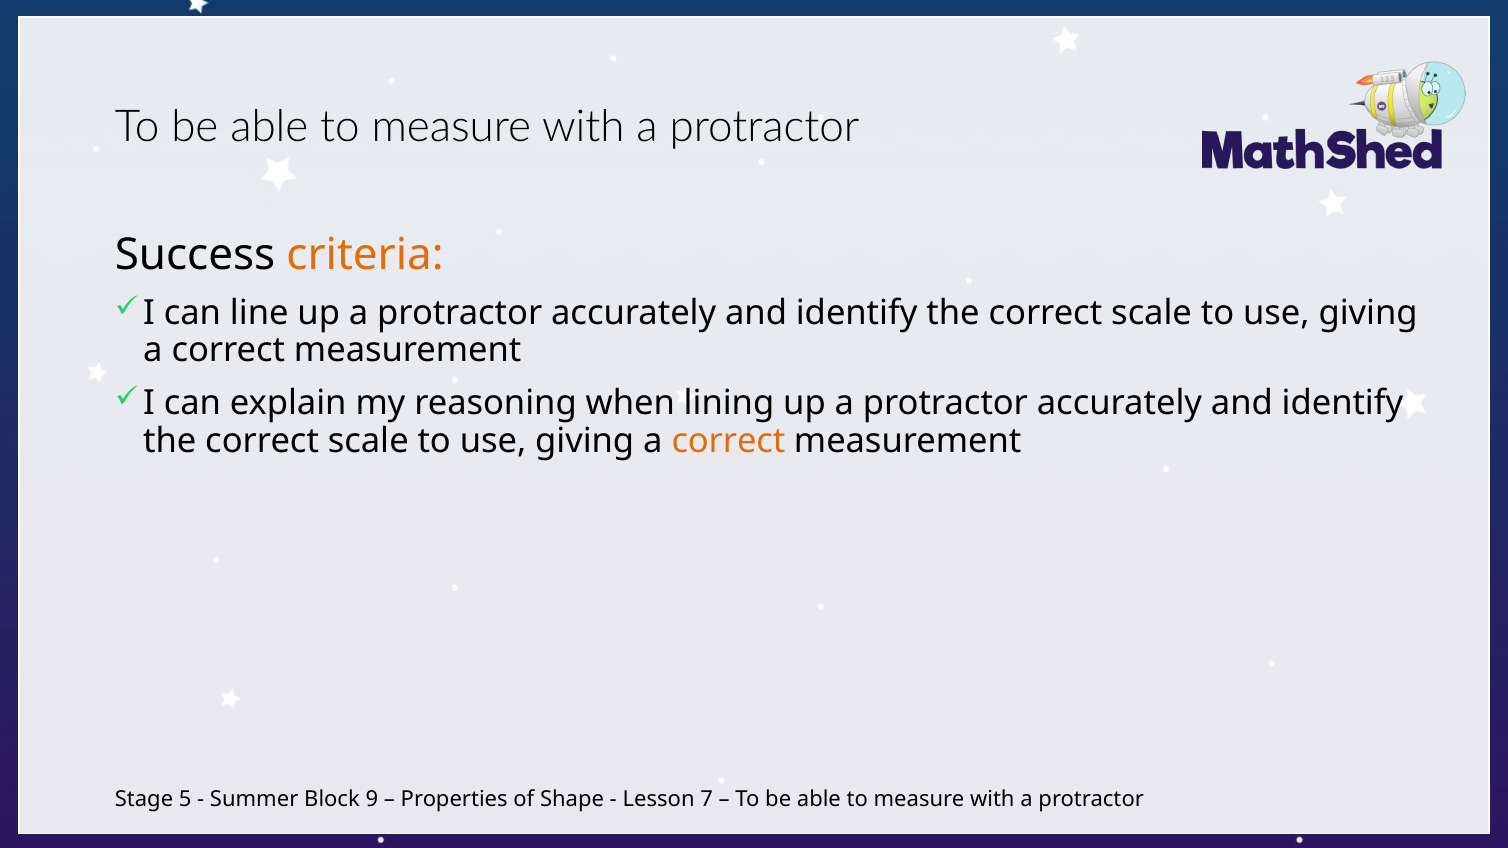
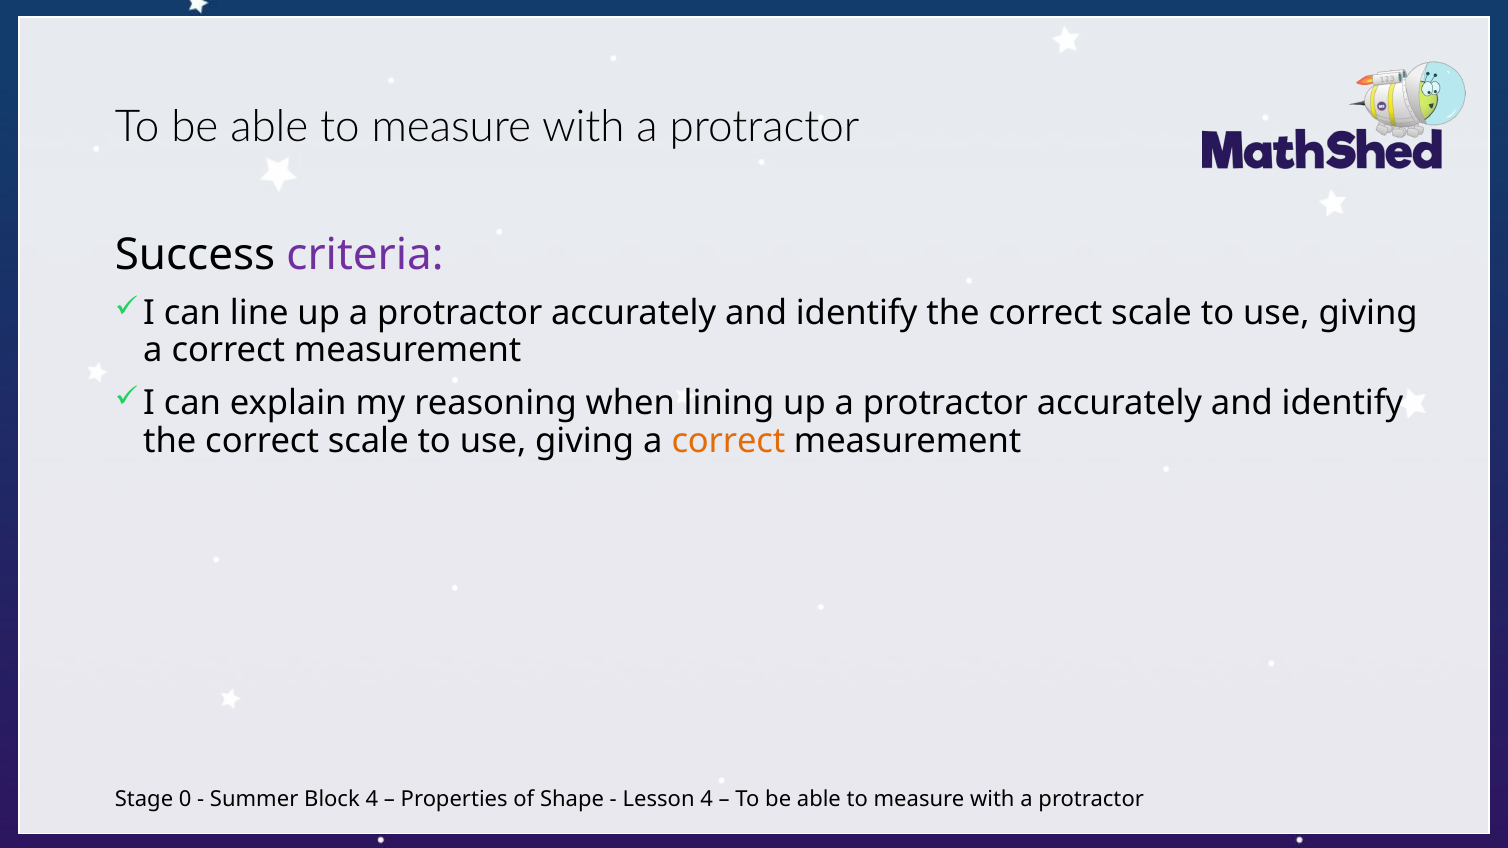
criteria colour: orange -> purple (365, 255)
5: 5 -> 0 (185, 799)
Block 9: 9 -> 4 (372, 799)
Lesson 7: 7 -> 4 (707, 799)
